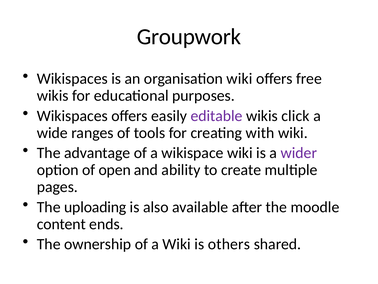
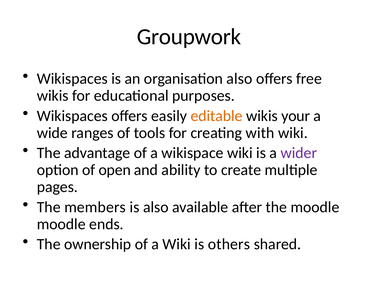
organisation wiki: wiki -> also (240, 79)
editable colour: purple -> orange (217, 116)
click: click -> your (296, 116)
uploading: uploading -> members (95, 207)
content: content -> moodle (61, 224)
